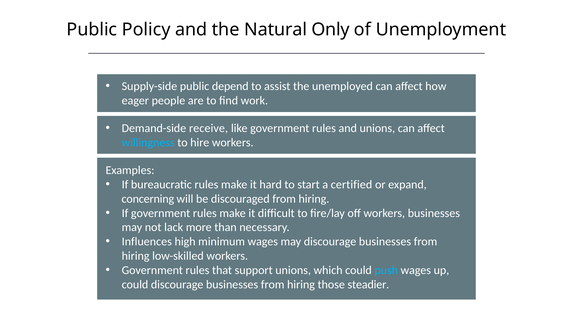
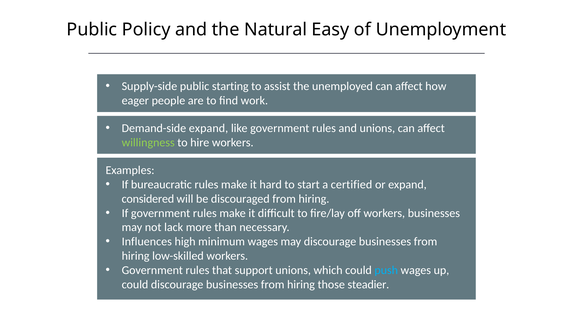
Only: Only -> Easy (330, 30)
depend: depend -> starting (230, 86)
Demand-side receive: receive -> expand (209, 128)
willingness colour: light blue -> light green (148, 143)
concerning: concerning -> considered (148, 199)
